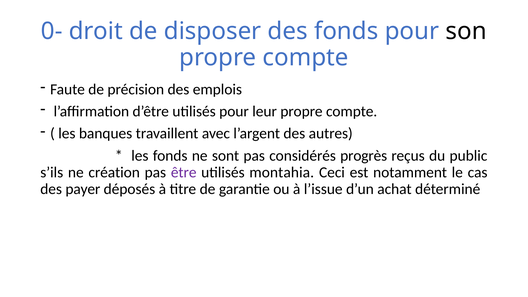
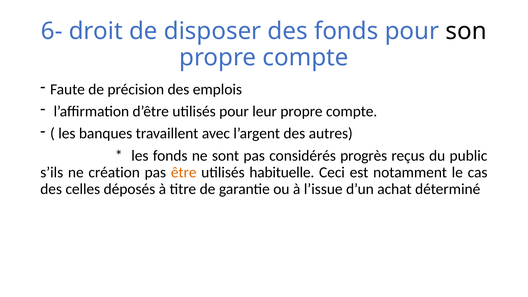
0-: 0- -> 6- (52, 31)
être colour: purple -> orange (184, 172)
montahia: montahia -> habituelle (282, 172)
payer: payer -> celles (83, 189)
